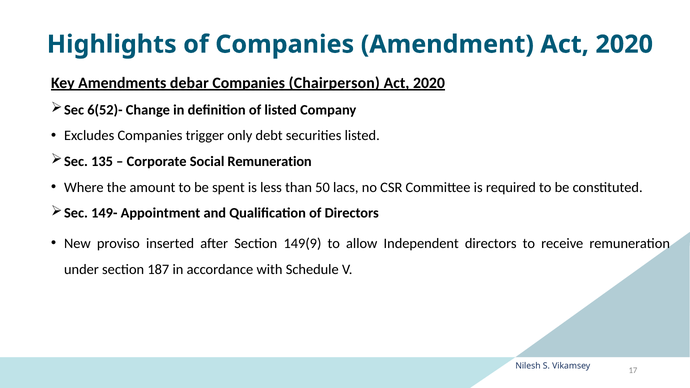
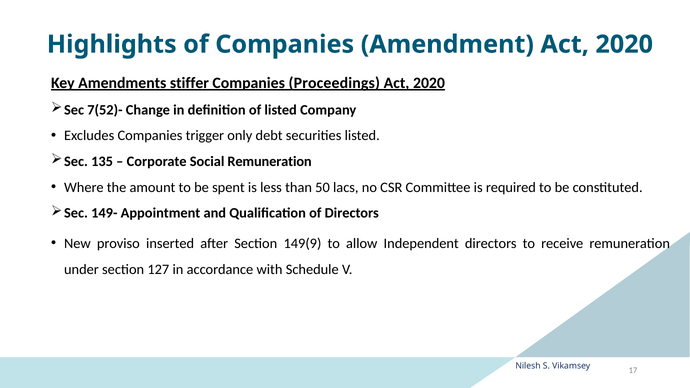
debar: debar -> stiffer (189, 83)
Chairperson: Chairperson -> Proceedings (334, 83)
6(52)-: 6(52)- -> 7(52)- (105, 110)
187: 187 -> 127 (158, 269)
